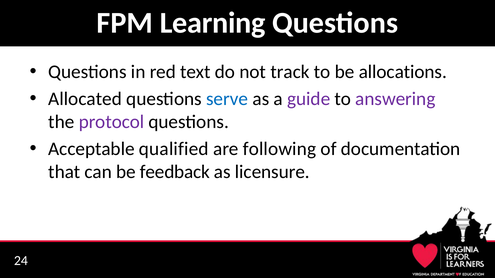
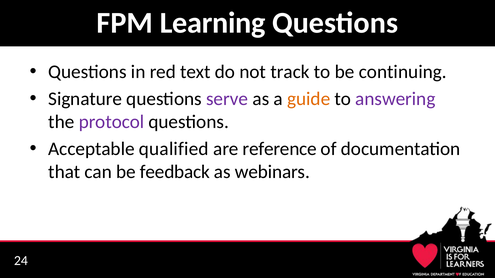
allocations: allocations -> continuing (403, 72)
Allocated: Allocated -> Signature (85, 99)
serve colour: blue -> purple (227, 99)
guide colour: purple -> orange (309, 99)
following: following -> reference (280, 149)
licensure: licensure -> webinars (272, 172)
